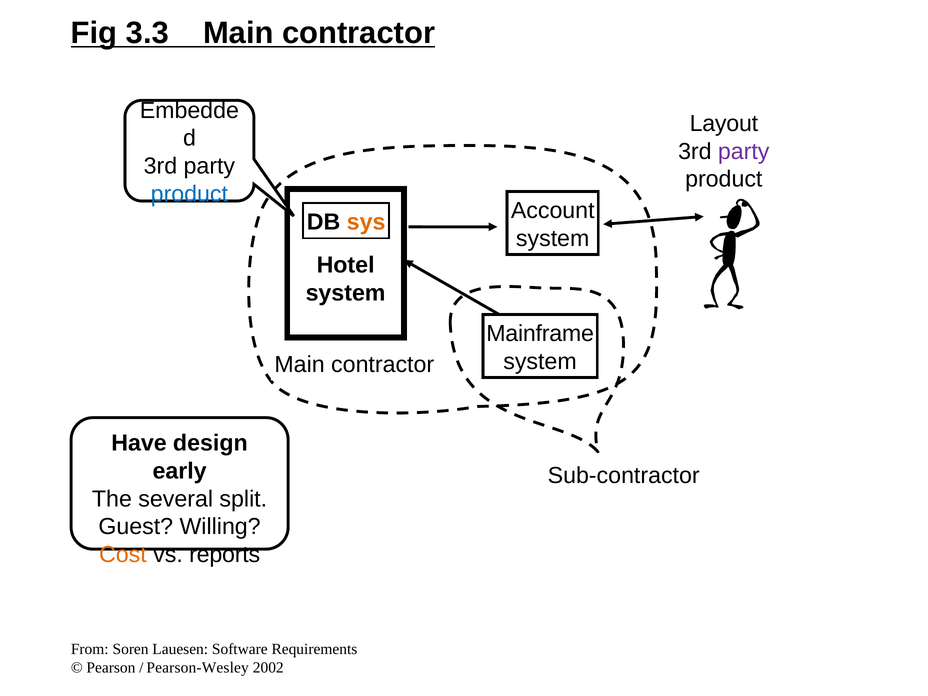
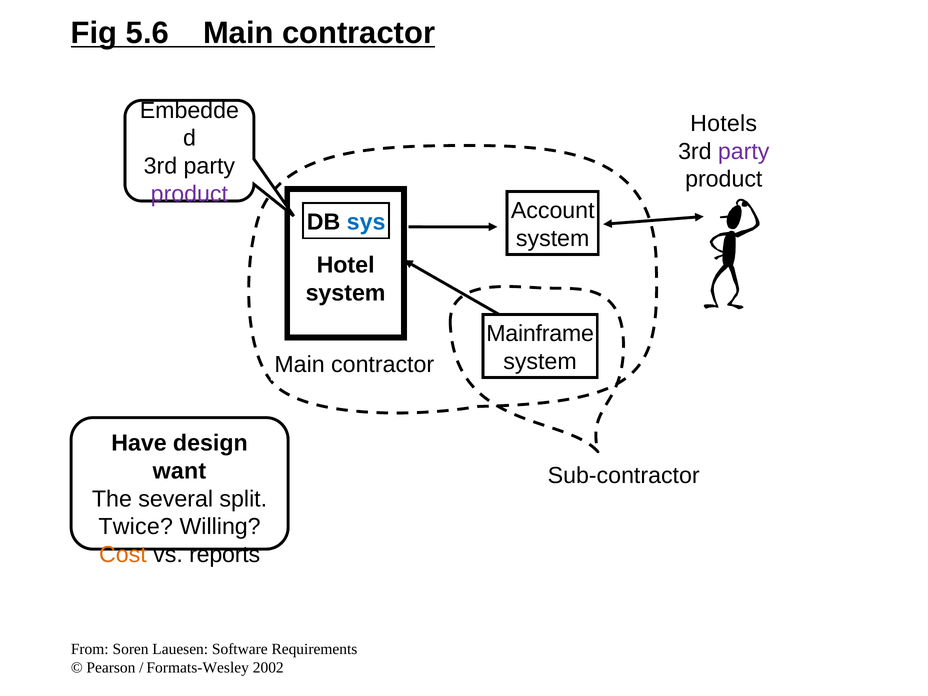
3.3: 3.3 -> 5.6 (147, 33)
Layout: Layout -> Hotels (724, 124)
product colour: blue -> purple (189, 194)
sys colour: orange -> blue (366, 222)
early: early -> want (179, 471)
Guest: Guest -> Twice (136, 527)
Pearson-Wesley: Pearson-Wesley -> Formats-Wesley (198, 668)
